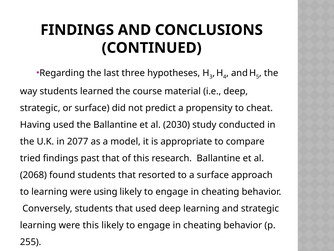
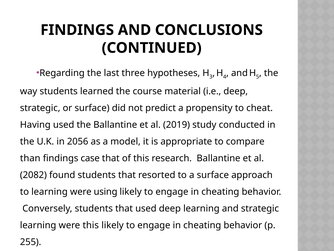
2030: 2030 -> 2019 (177, 125)
2077: 2077 -> 2056 (78, 141)
tried: tried -> than (30, 158)
past: past -> case (90, 158)
2068: 2068 -> 2082 (33, 175)
